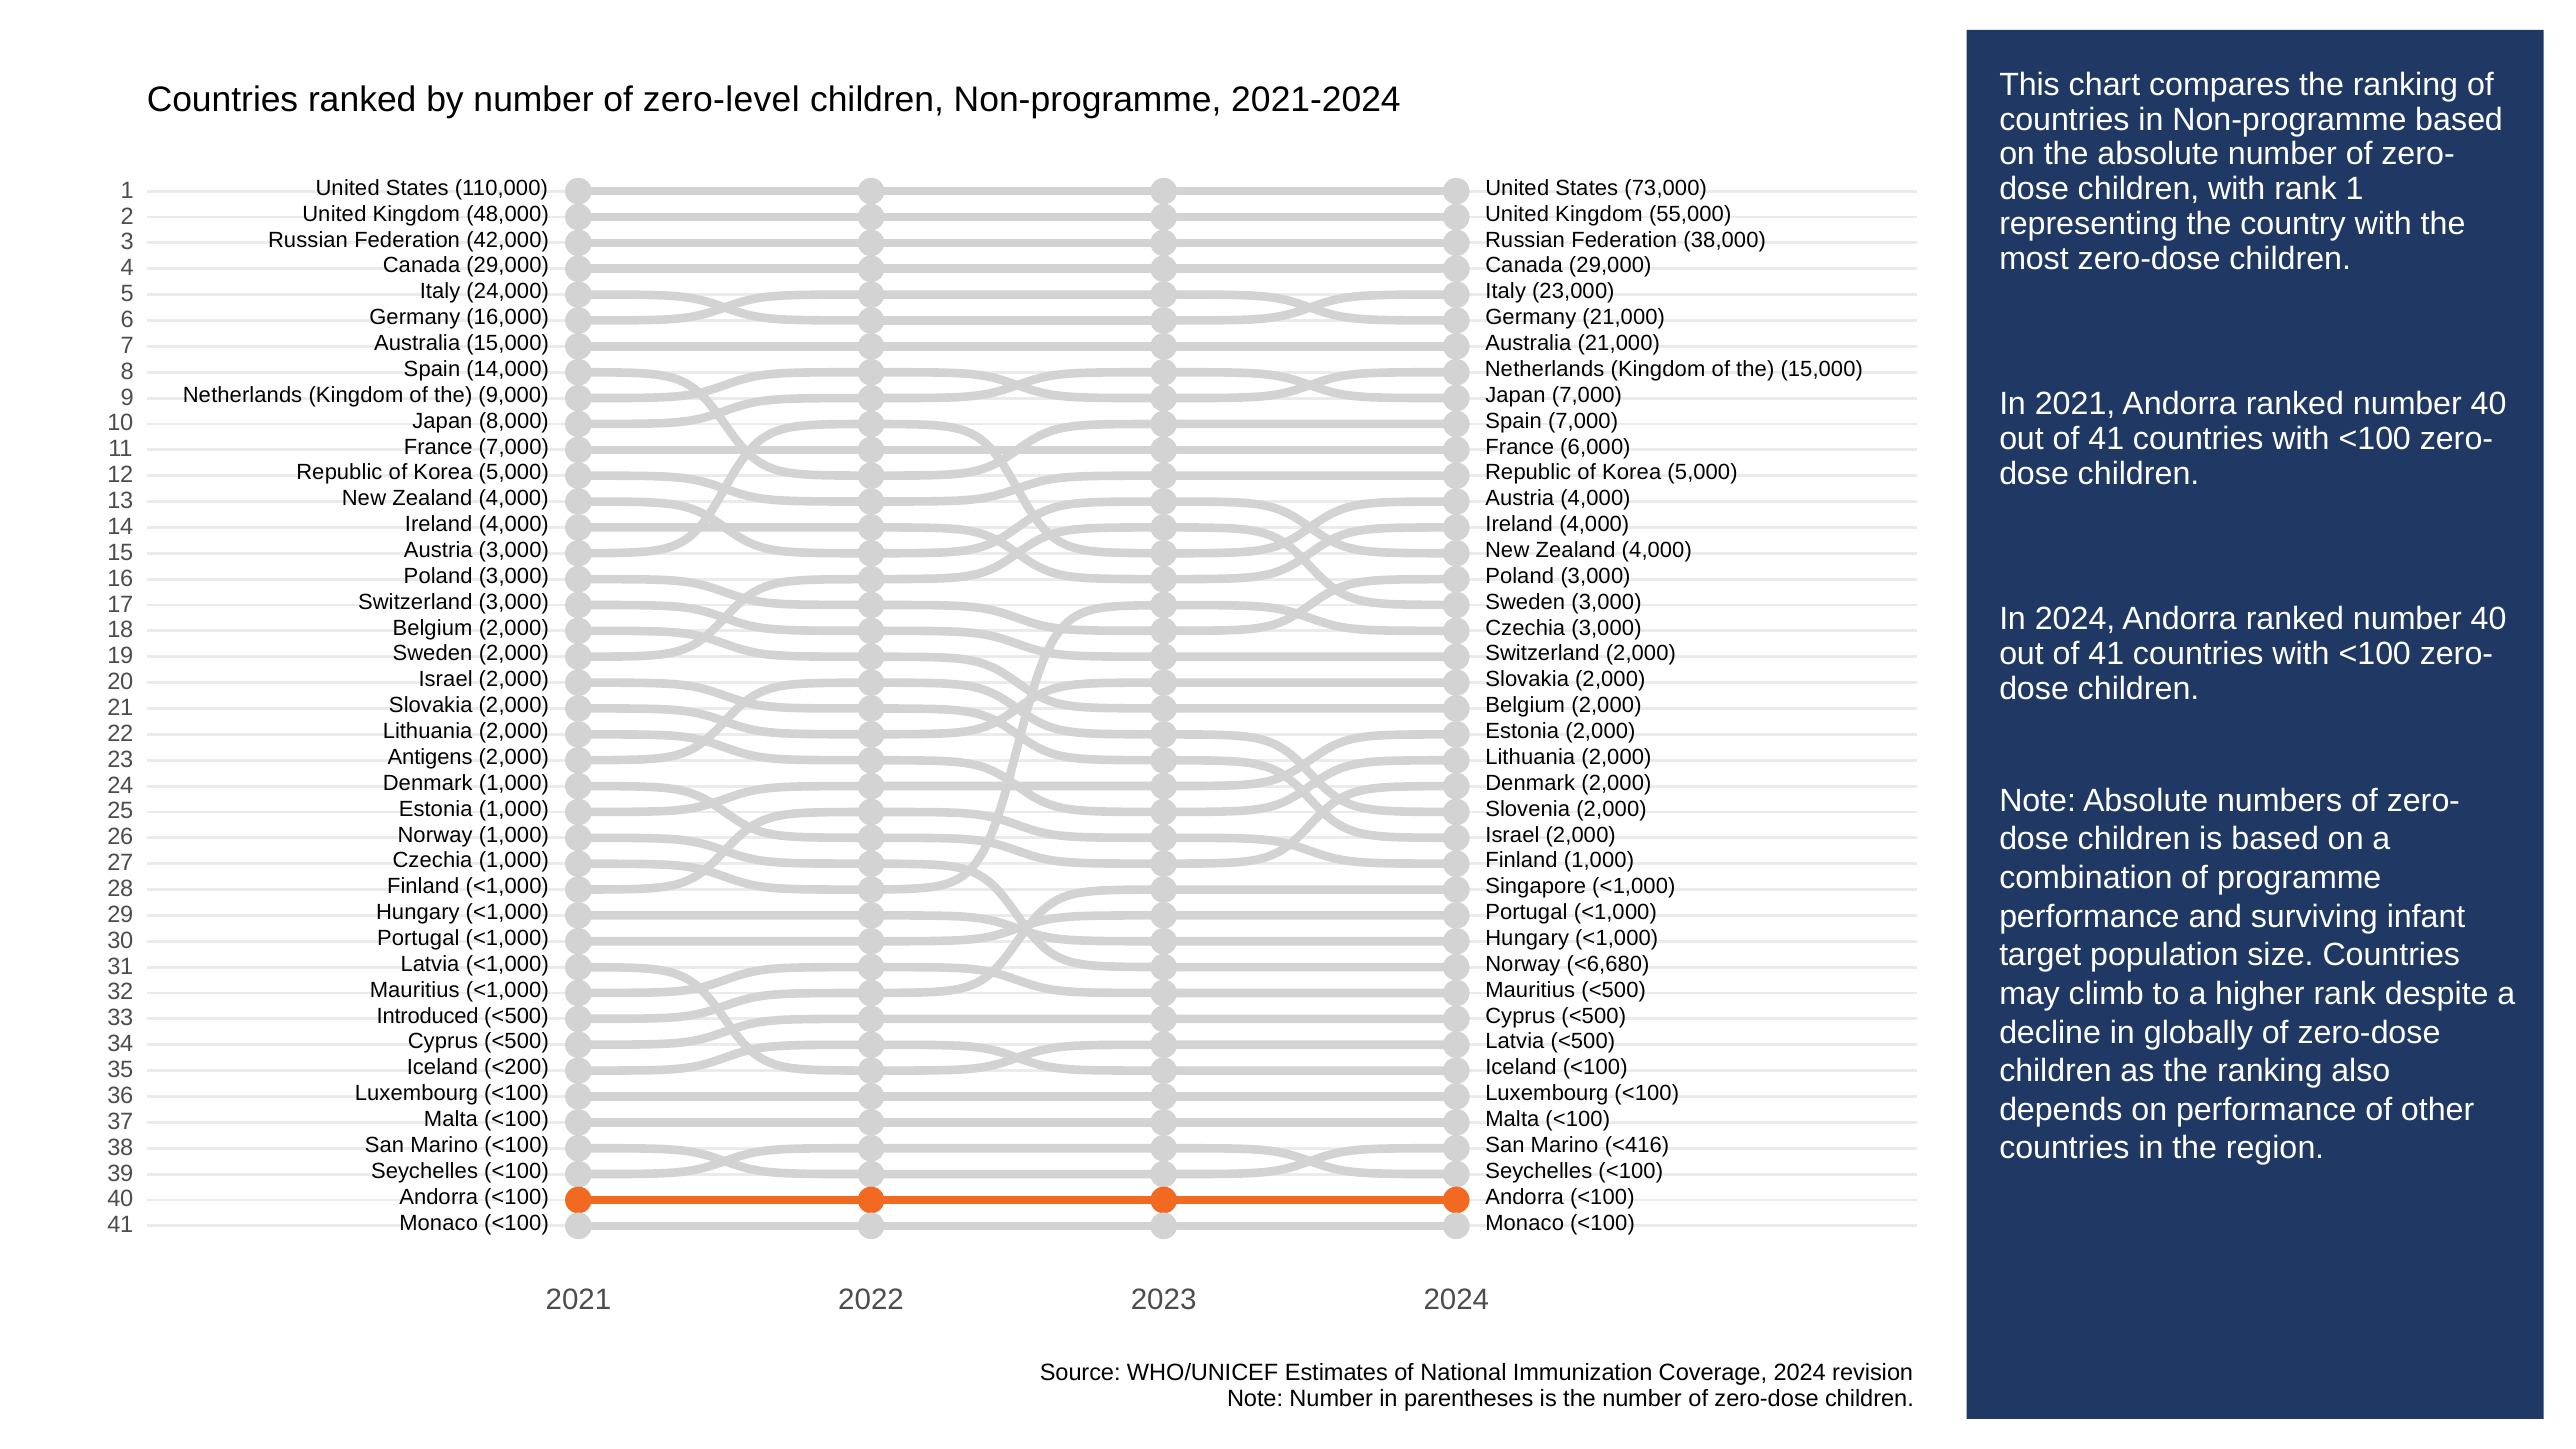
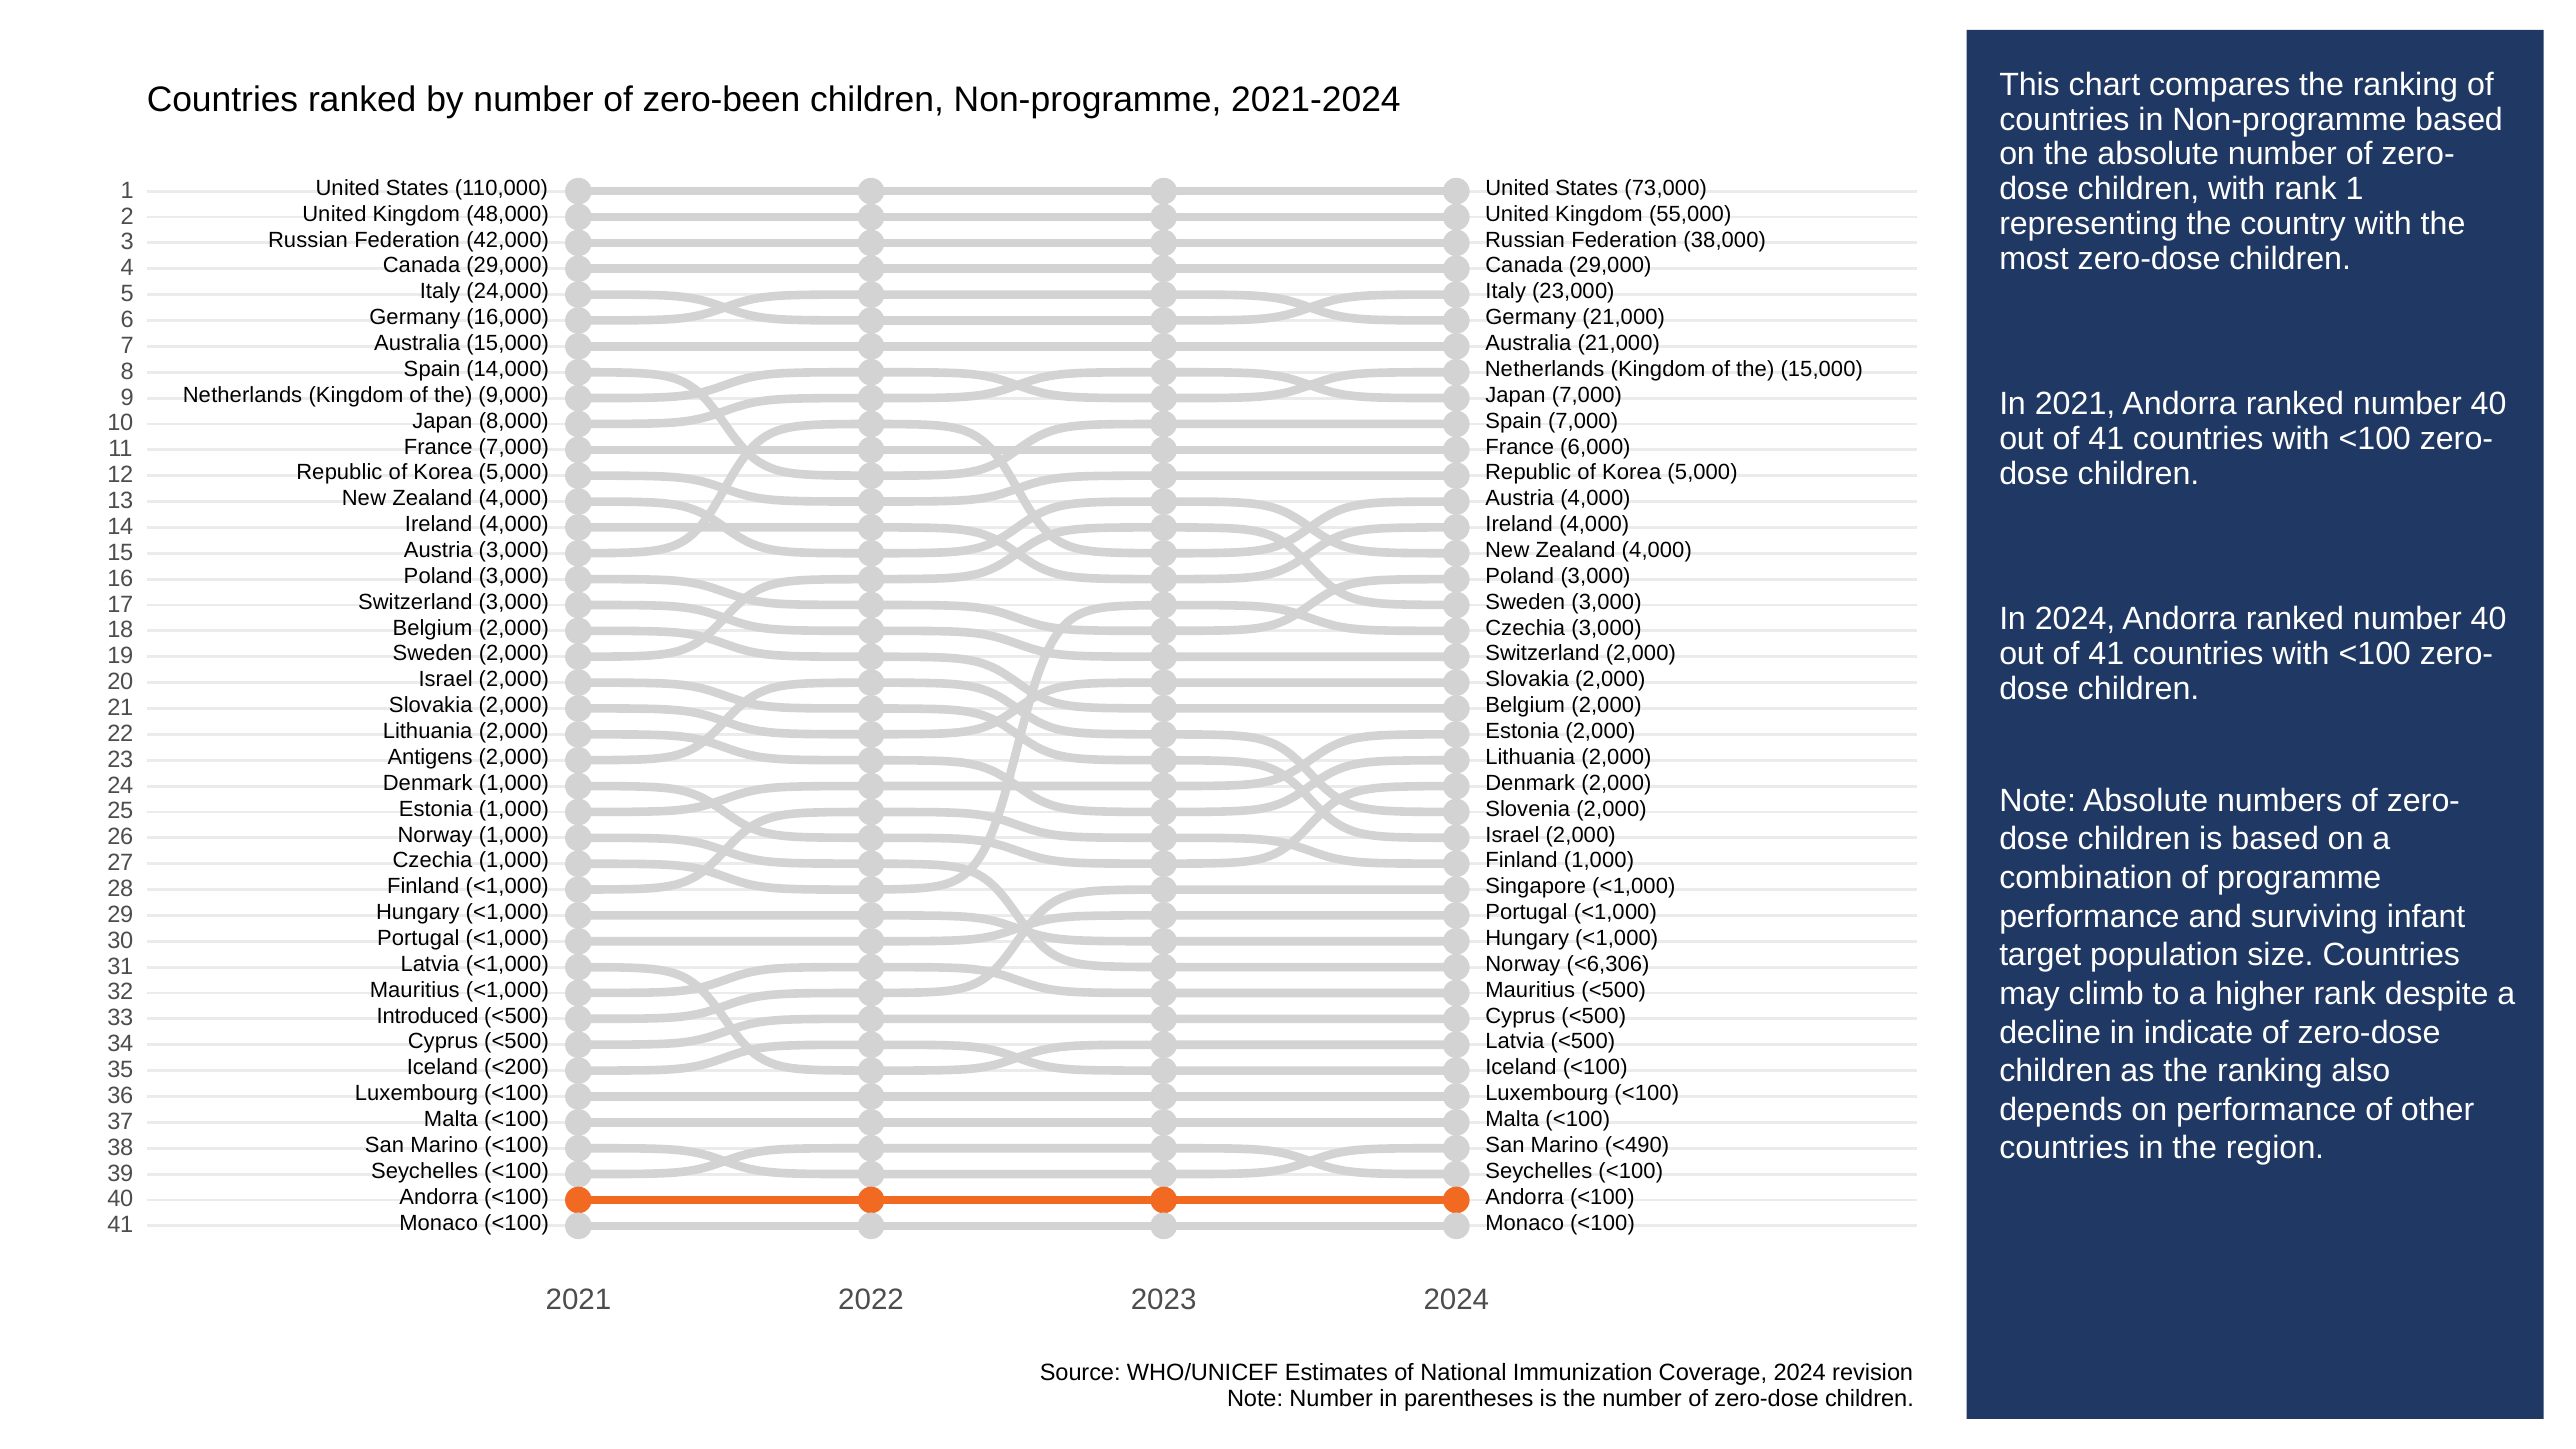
zero-level: zero-level -> zero-been (722, 100)
<6,680: <6,680 -> <6,306 (1608, 964)
globally: globally -> indicate (2199, 1032)
<416: <416 -> <490 (1637, 1145)
